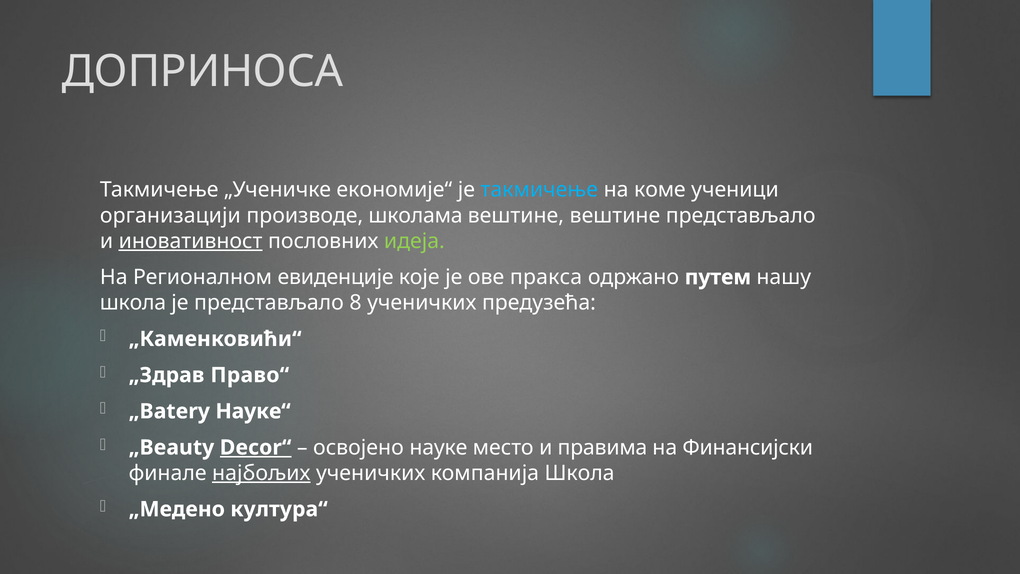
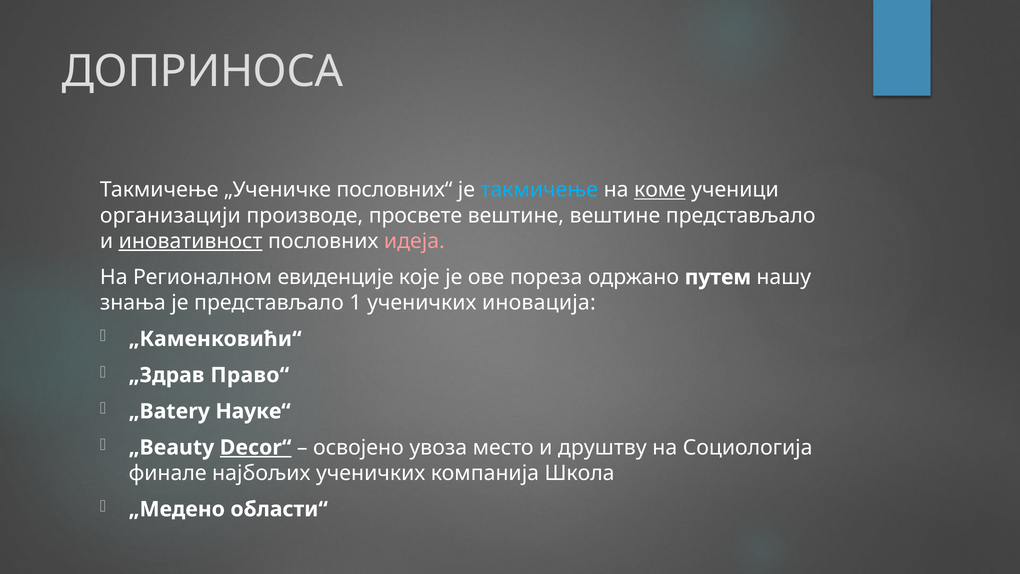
економије“: економије“ -> пословних“ (394, 190)
коме underline: none -> present (660, 190)
школама: школама -> просвете (415, 215)
идеја colour: light green -> pink (414, 241)
пракса: пракса -> пореза (546, 277)
школа: школа -> знања (133, 303)
8: 8 -> 1 (356, 303)
предузећа: предузећа -> иновација (539, 303)
науке: науке -> увоза (438, 447)
правима: правима -> друштву (602, 447)
Финансијски: Финансијски -> Социологија (748, 447)
најбољих underline: present -> none (261, 473)
култура“: култура“ -> области“ (279, 509)
